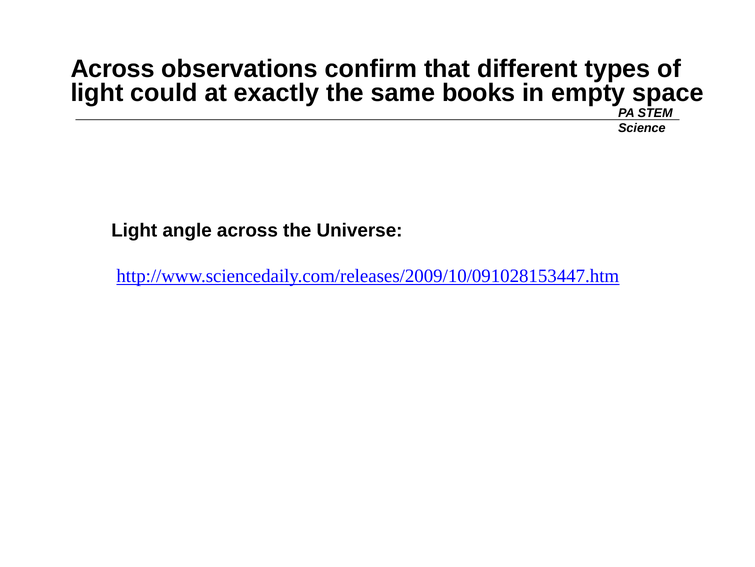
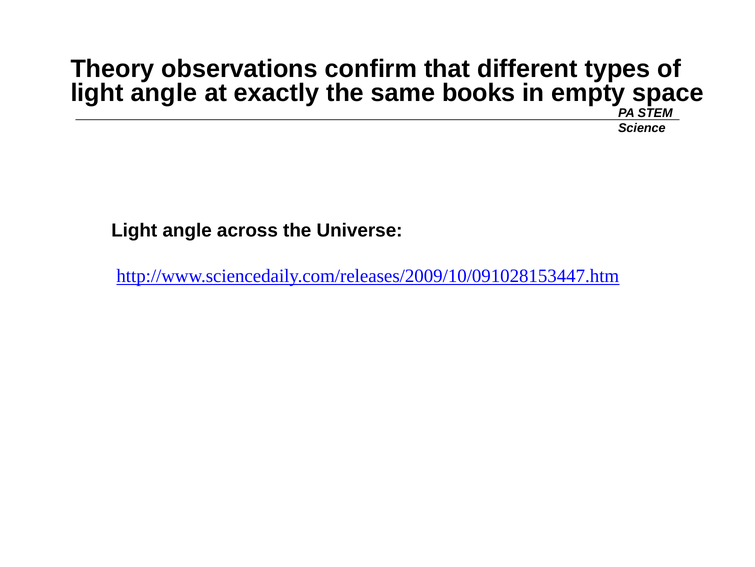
Across: Across -> Theory (112, 69)
could: could -> angle (164, 93)
